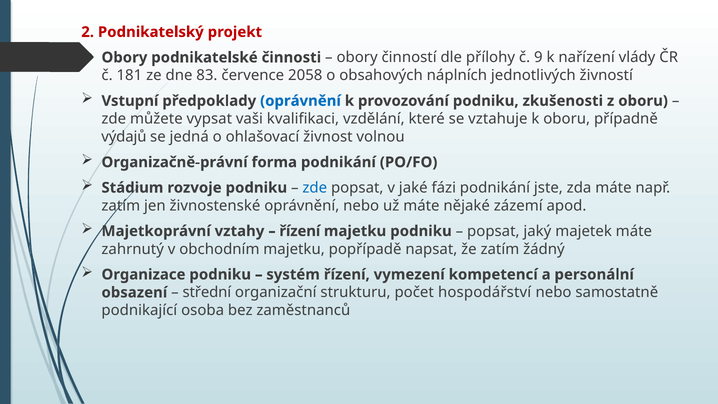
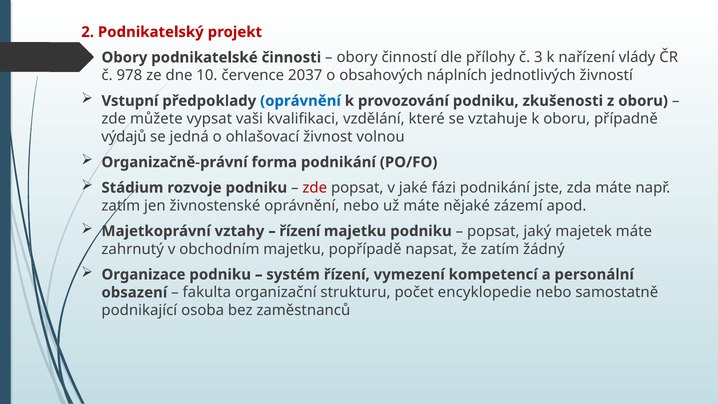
9: 9 -> 3 (538, 57)
181: 181 -> 978 (129, 75)
83: 83 -> 10 (207, 75)
2058: 2058 -> 2037 (305, 75)
zde colour: blue -> red (315, 188)
střední: střední -> fakulta (207, 292)
hospodářství: hospodářství -> encyklopedie (485, 292)
